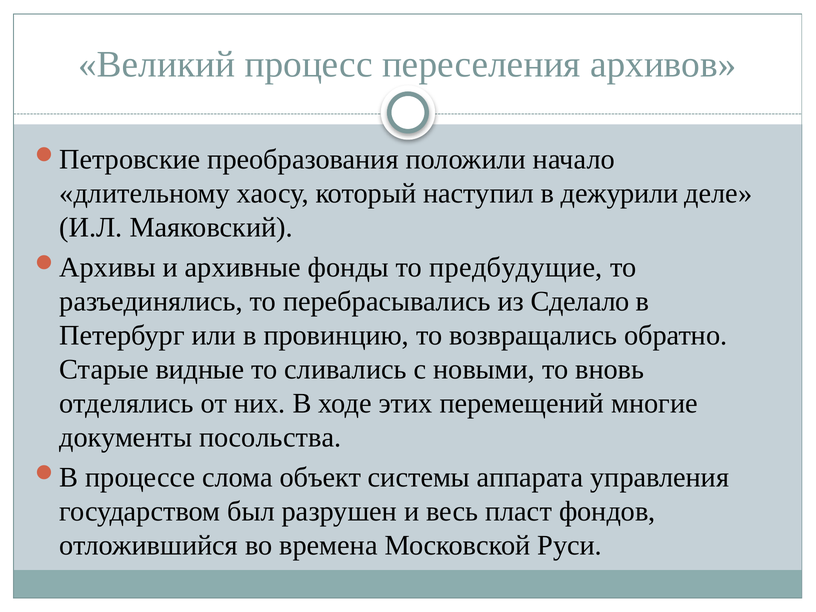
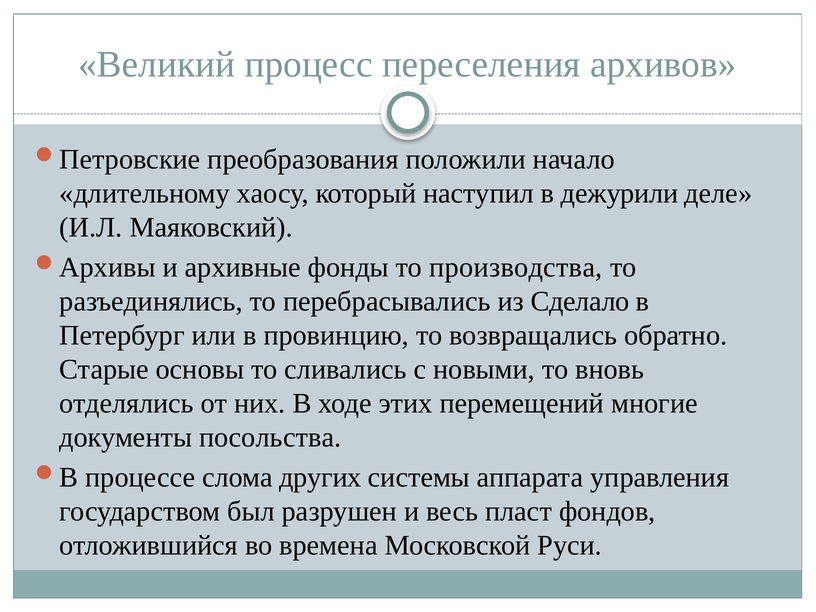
предбудущие: предбудущие -> производства (516, 267)
видные: видные -> основы (200, 369)
объект: объект -> других (320, 477)
